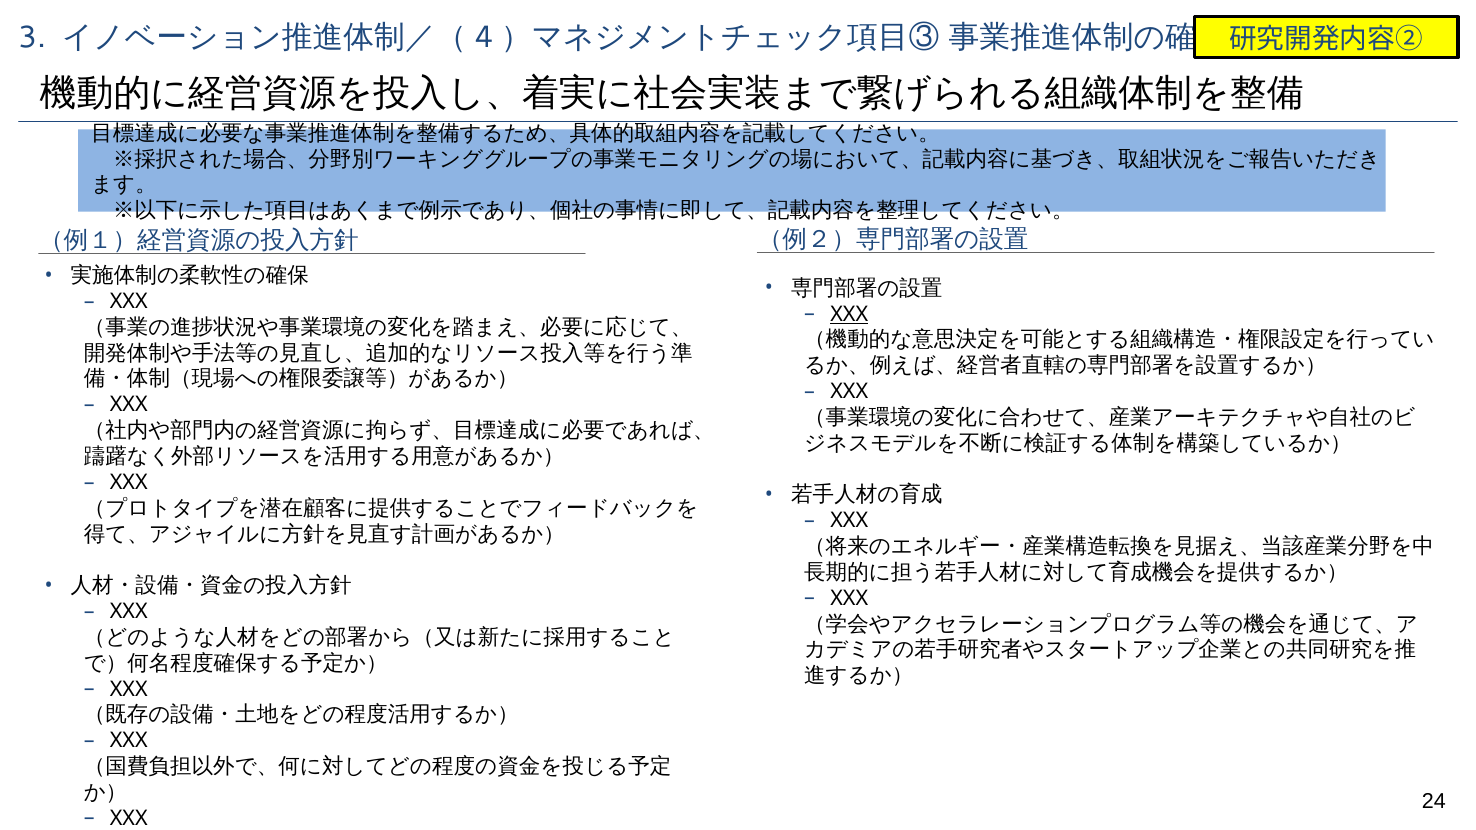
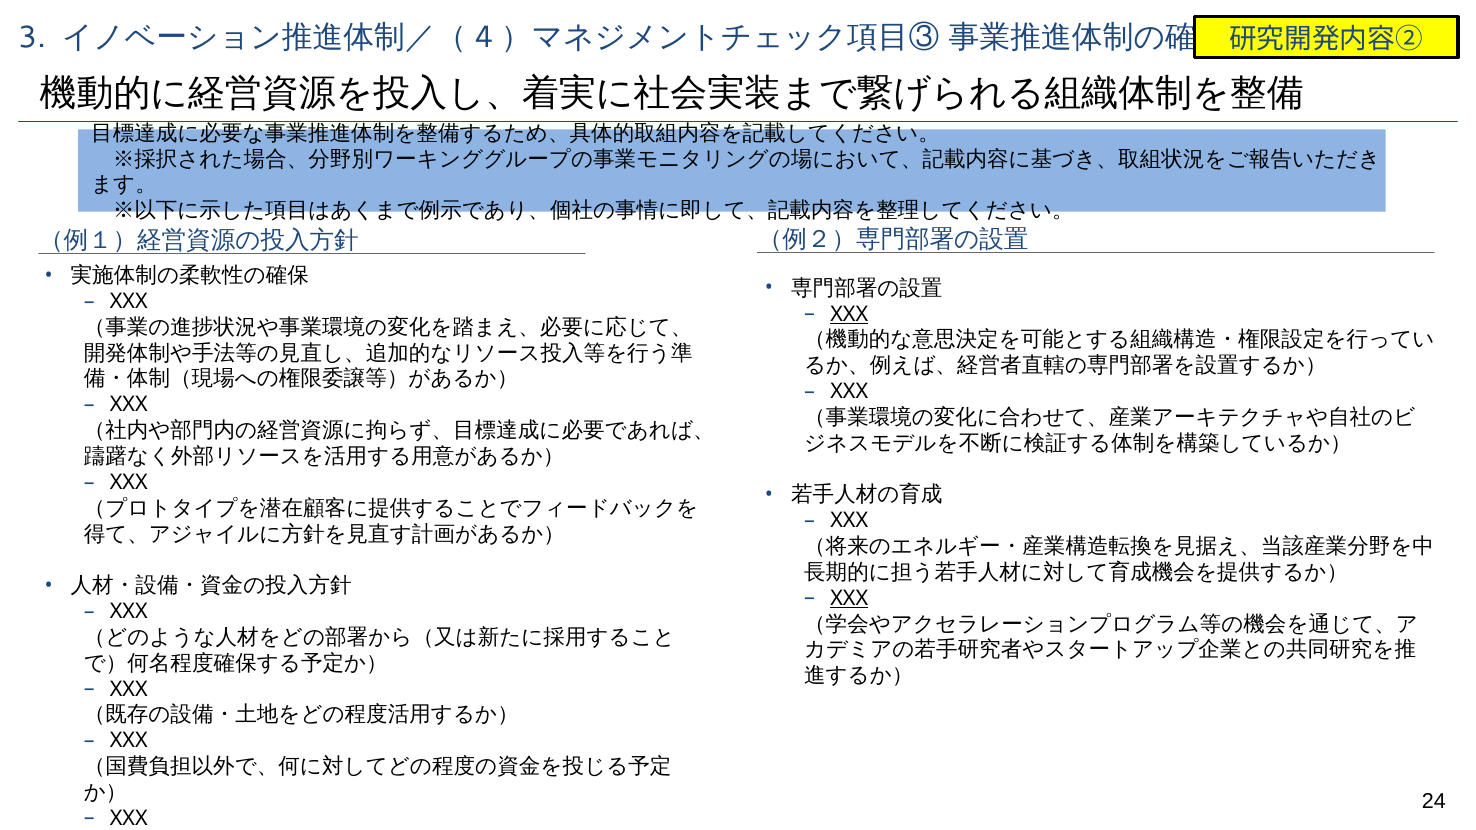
XXX underline: none -> present (849, 598)
